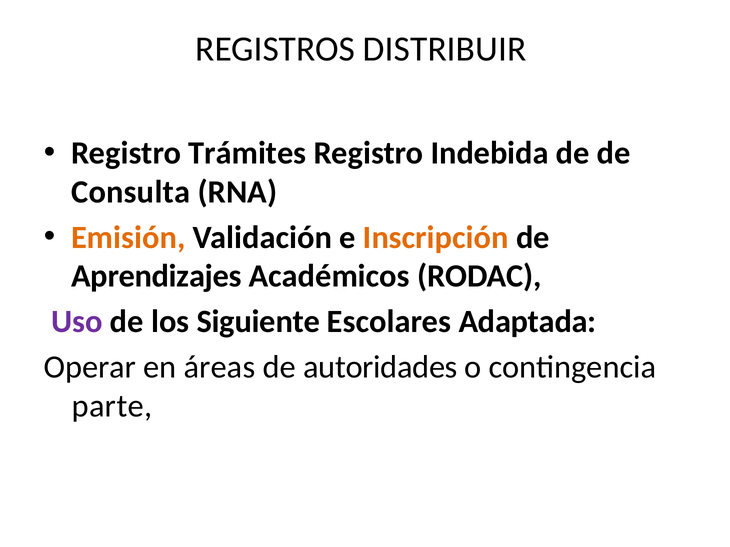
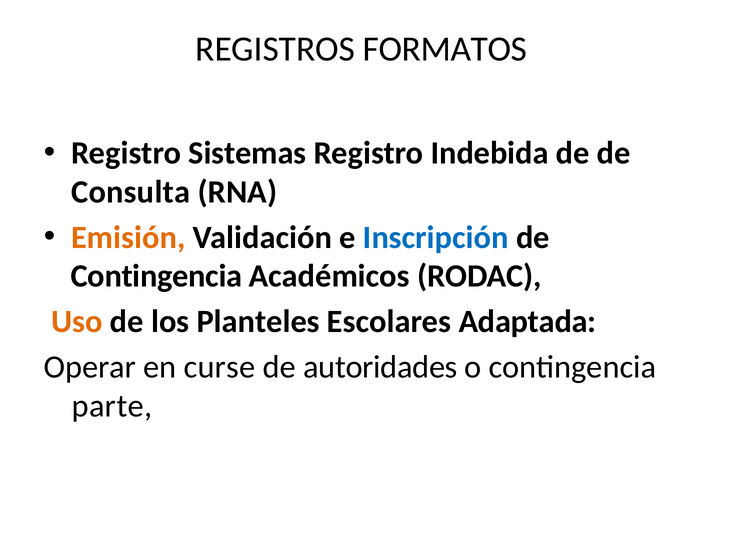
DISTRIBUIR: DISTRIBUIR -> FORMATOS (445, 49)
Trámites: Trámites -> Sistemas (247, 153)
Inscripción colour: orange -> blue (436, 238)
Aprendizajes: Aprendizajes -> Contingencia (156, 276)
Uso colour: purple -> orange (77, 322)
Siguiente: Siguiente -> Planteles (258, 322)
áreas: áreas -> curse (220, 367)
